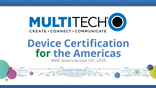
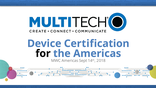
for colour: green -> black (43, 53)
